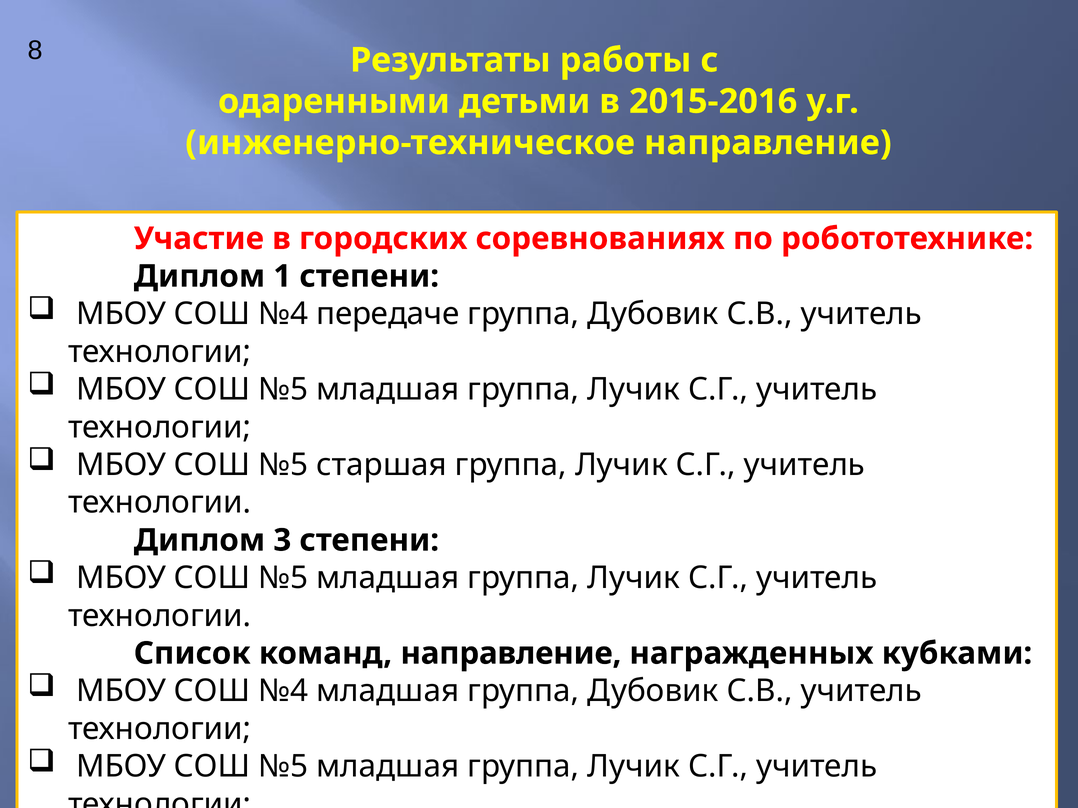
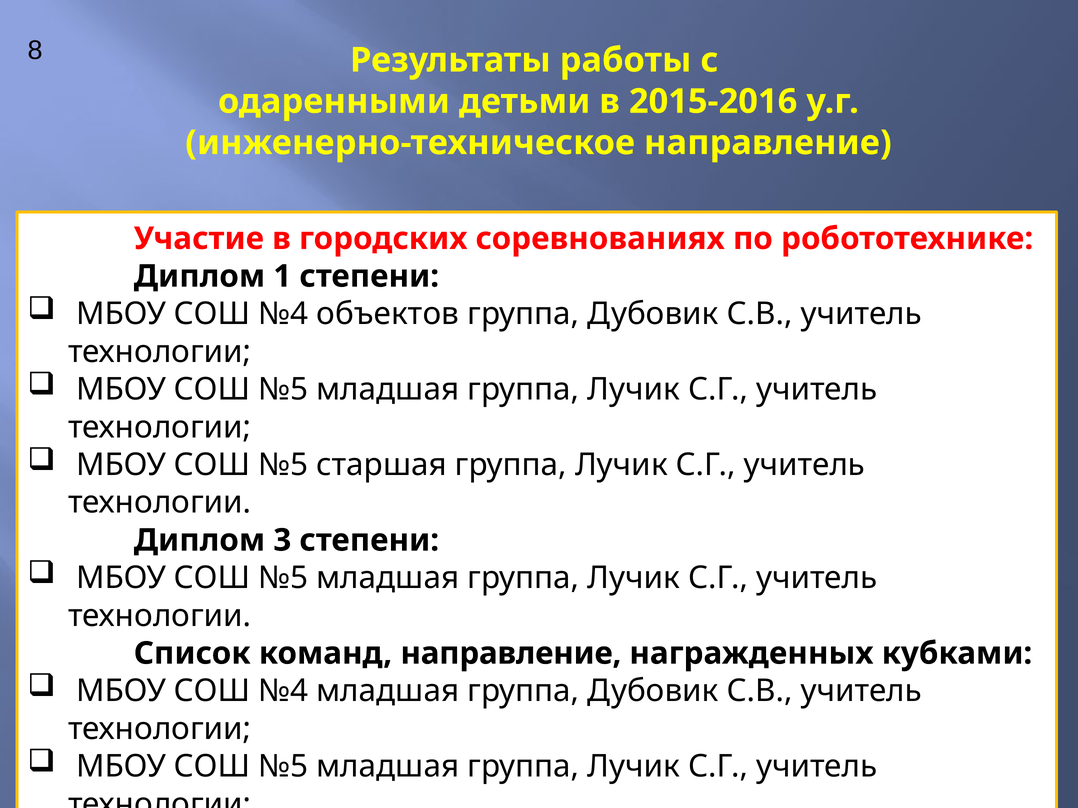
передаче: передаче -> объектов (388, 314)
